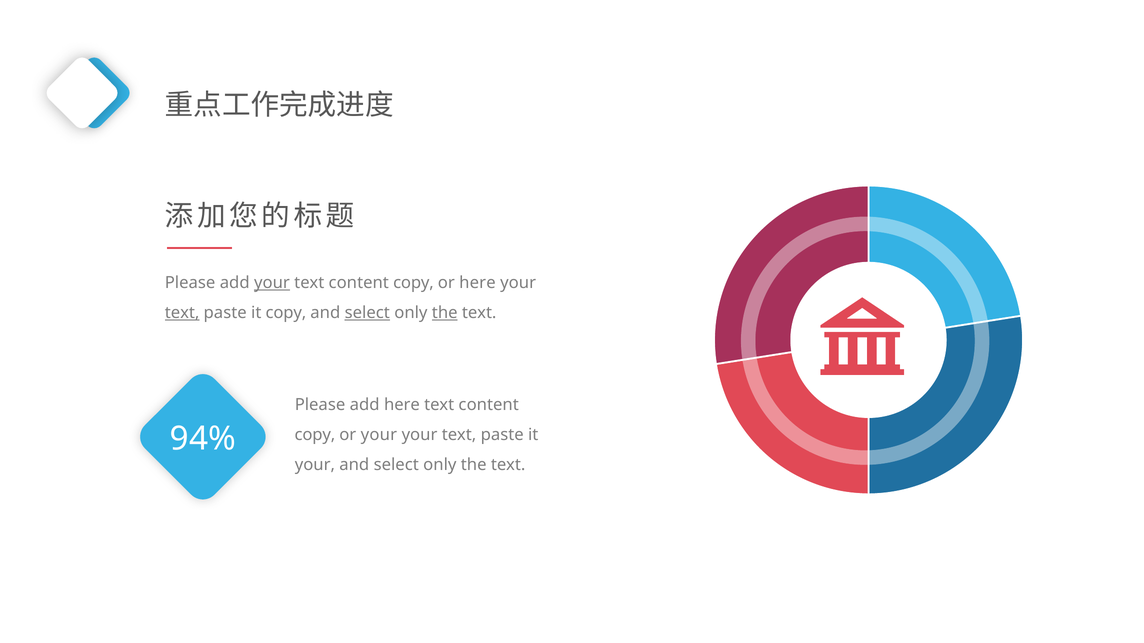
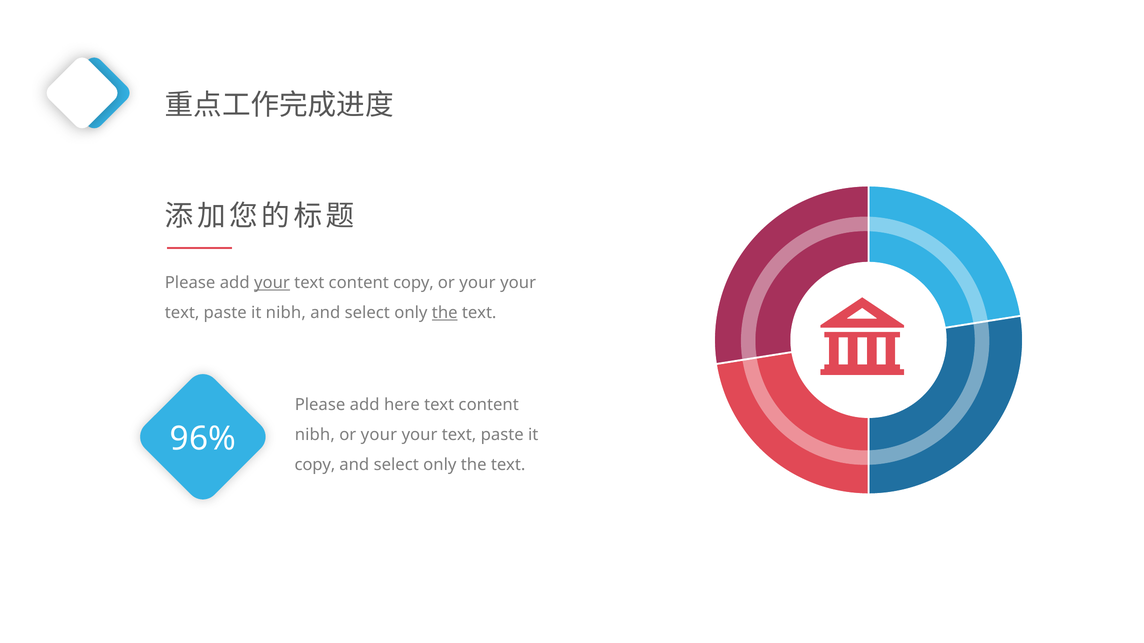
here: here -> your (477, 283)
text underline: present -> none (182, 313)
it copy: copy -> nibh (286, 313)
select underline: present -> none (367, 313)
94%: 94% -> 96% (203, 439)
copy: copy -> nibh (315, 435)
your: your -> copy (315, 465)
